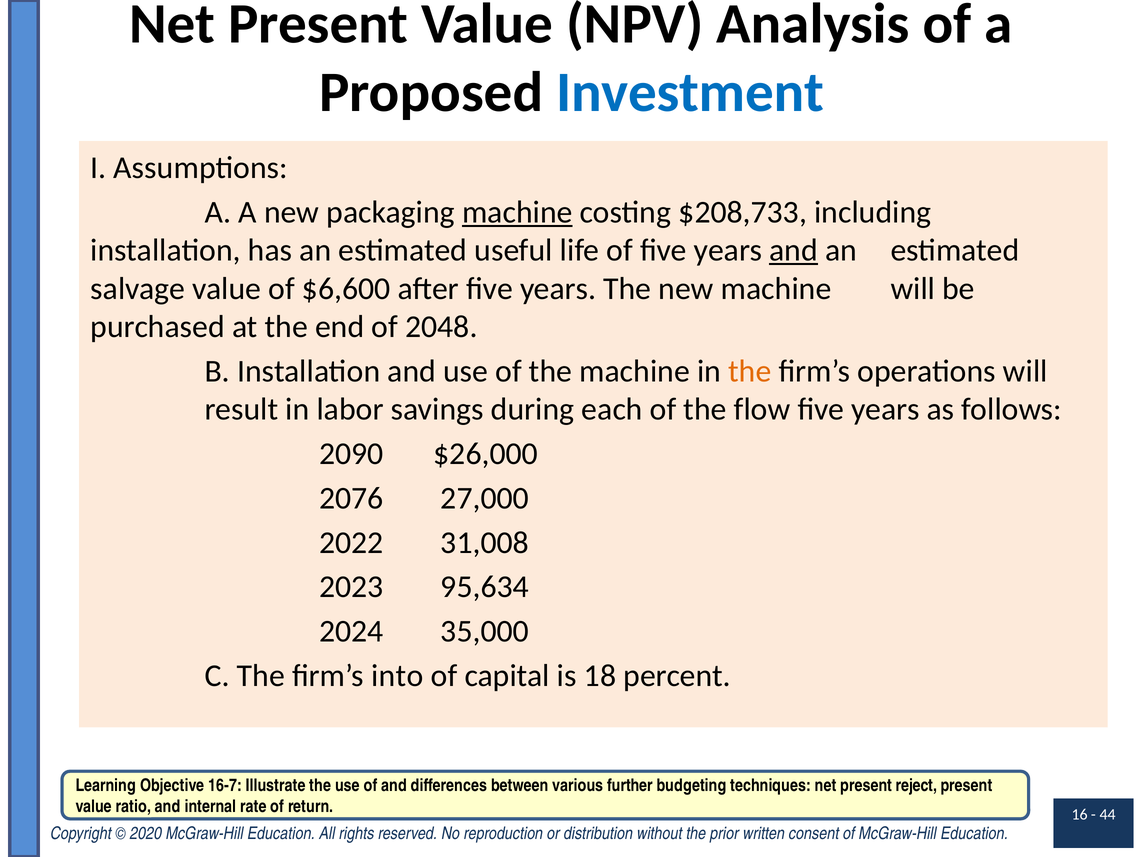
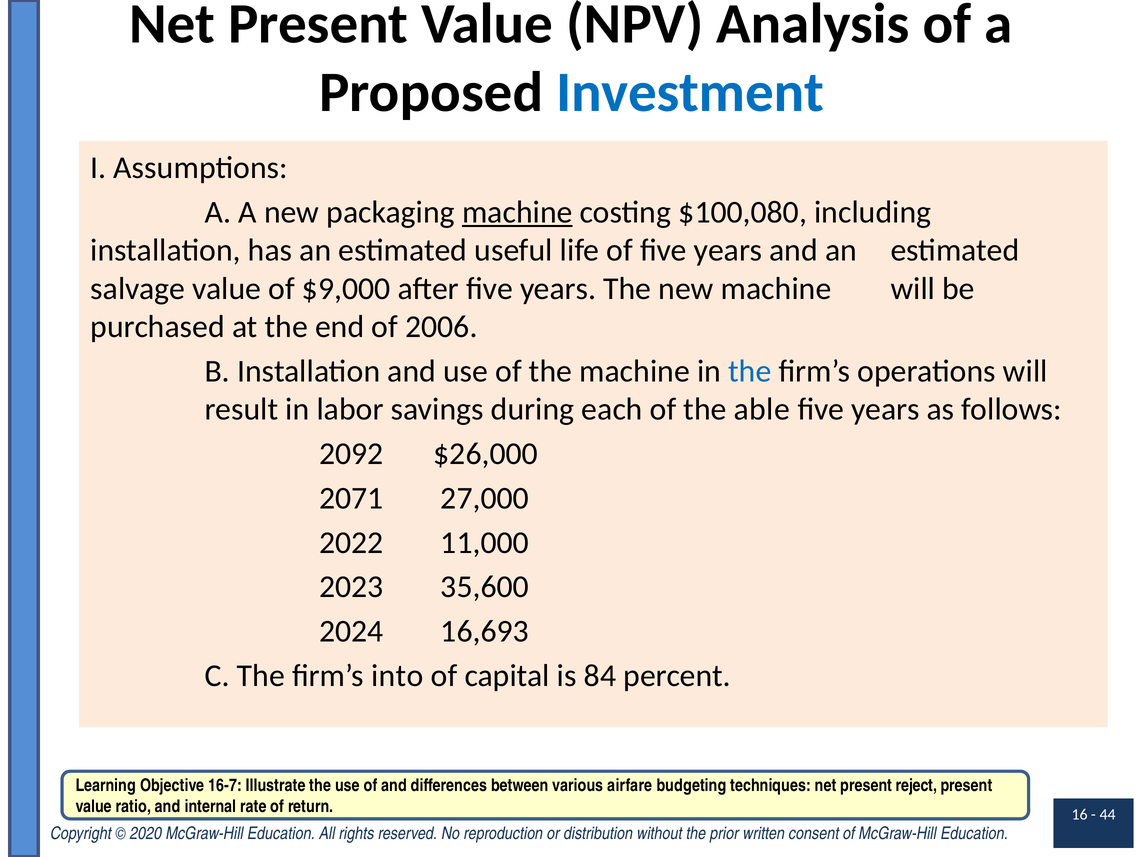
$208,733: $208,733 -> $100,080 (743, 212)
and underline: present -> none (793, 251)
$6,600: $6,600 -> $9,000 (346, 289)
2048: 2048 -> 2006 (441, 327)
the colour: orange -> blue (750, 371)
flow: flow -> able (762, 409)
2090: 2090 -> 2092 (351, 454)
2076: 2076 -> 2071 (351, 498)
31,008: 31,008 -> 11,000 (485, 543)
95,634: 95,634 -> 35,600 (485, 587)
35,000: 35,000 -> 16,693 (485, 632)
18: 18 -> 84 (600, 676)
further: further -> airfare (630, 786)
